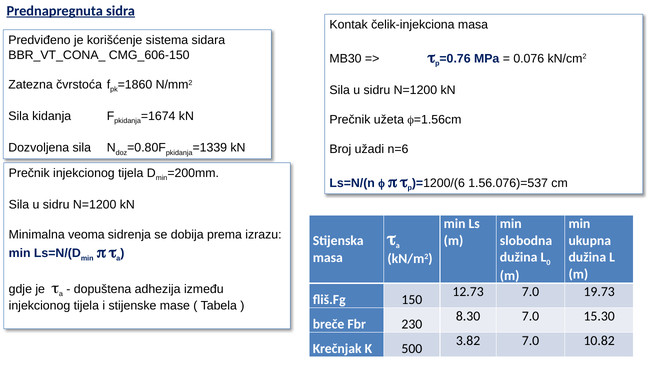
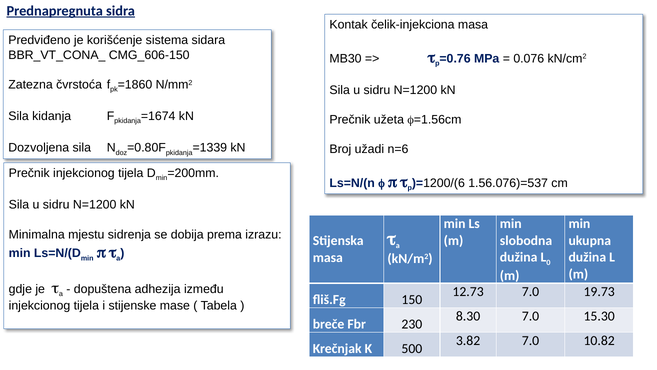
veoma: veoma -> mjestu (86, 234)
